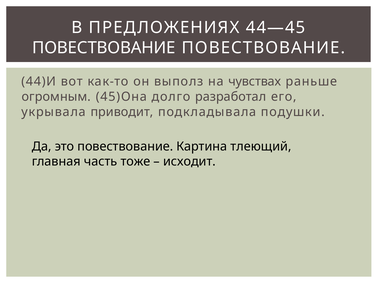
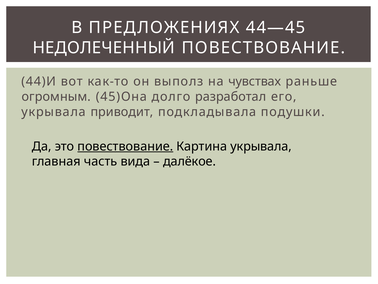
ПОВЕСТВОВАНИЕ: ПОВЕСТВОВАНИЕ -> НЕДОЛЕЧЕННЫЙ (104, 48)
повествование underline: none -> present (125, 146)
Картина тлеющий: тлеющий -> укрывала (261, 146)
тоже: тоже -> вида (135, 161)
исходит: исходит -> далёкое (189, 161)
